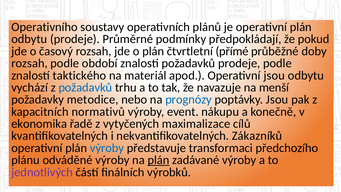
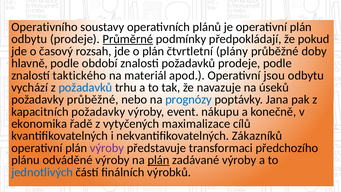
Průměrné underline: none -> present (128, 39)
přímé: přímé -> plány (232, 51)
rozsah: rozsah -> hlavně (30, 63)
menší: menší -> úseků (274, 87)
požadavky metodice: metodice -> průběžné (93, 99)
poptávky Jsou: Jsou -> Jana (277, 99)
kapacitních normativů: normativů -> požadavky (98, 112)
výroby colour: blue -> purple (107, 148)
jednotlivých colour: purple -> blue (42, 172)
